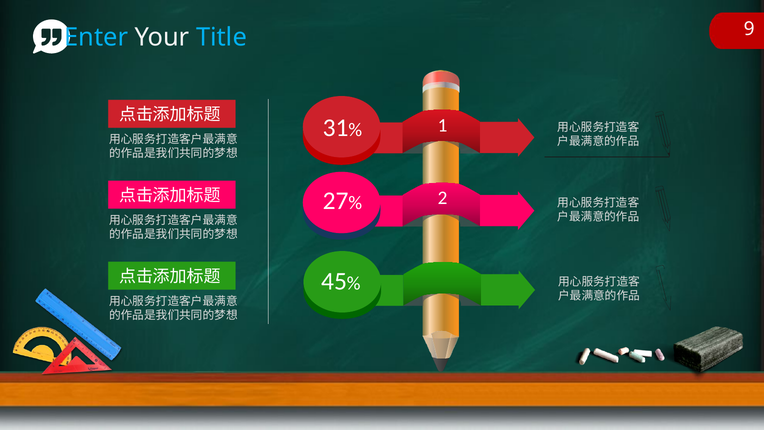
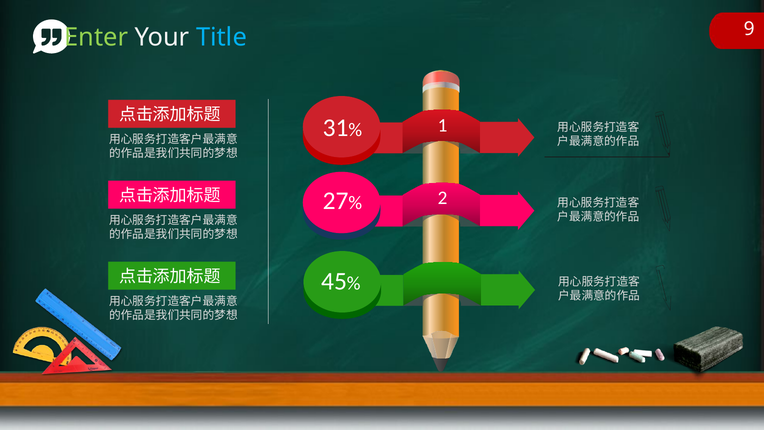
Enter colour: light blue -> light green (96, 37)
